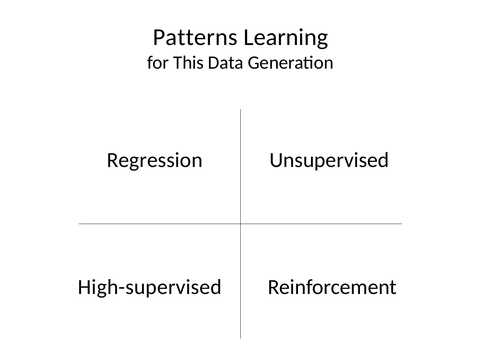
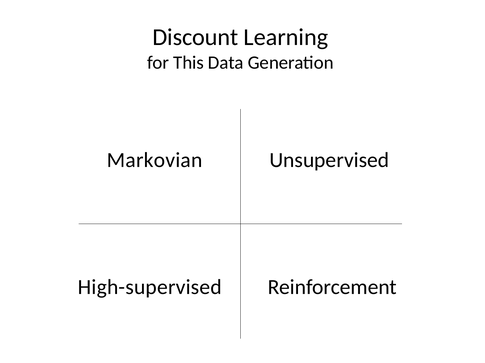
Patterns: Patterns -> Discount (195, 37)
Regression: Regression -> Markovian (155, 160)
